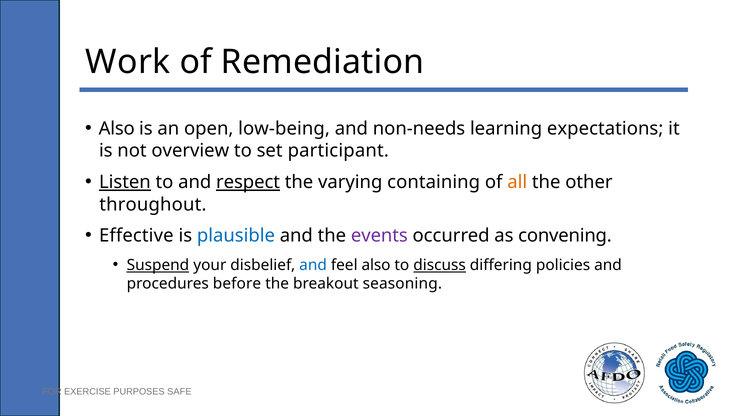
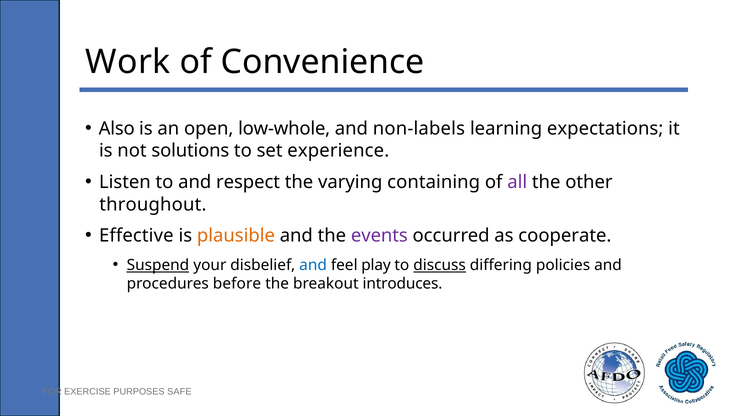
Remediation: Remediation -> Convenience (323, 62)
low-being: low-being -> low-whole (284, 129)
non-needs: non-needs -> non-labels (419, 129)
overview: overview -> solutions (190, 151)
participant: participant -> experience (338, 151)
Listen underline: present -> none (125, 182)
respect underline: present -> none (248, 182)
all colour: orange -> purple (517, 182)
plausible colour: blue -> orange (236, 236)
convening: convening -> cooperate (565, 236)
feel also: also -> play (376, 265)
seasoning: seasoning -> introduces (402, 283)
